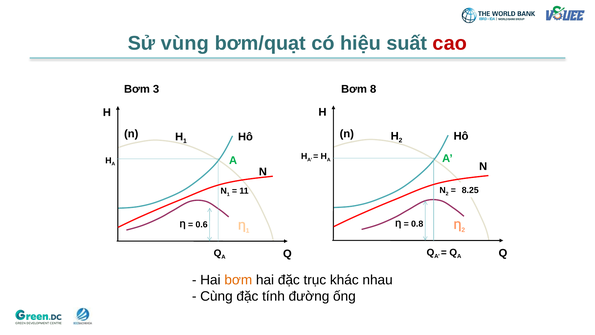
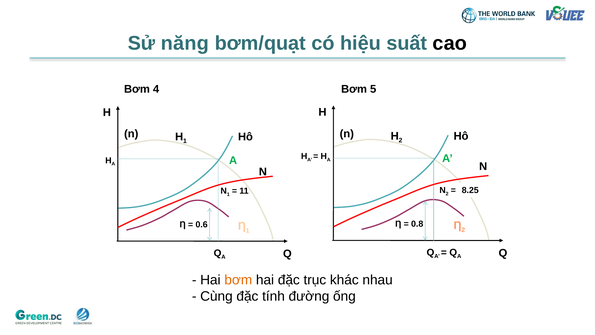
vùng: vùng -> năng (185, 43)
cao colour: red -> black (450, 43)
3: 3 -> 4 (156, 89)
8: 8 -> 5 (373, 89)
